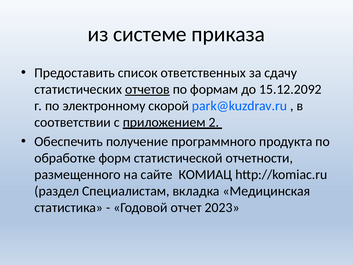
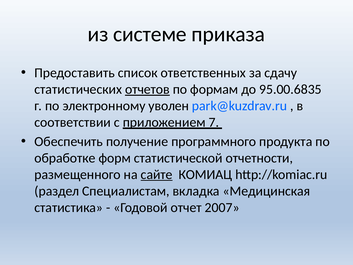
15.12.2092: 15.12.2092 -> 95.00.6835 (290, 89)
скорой: скорой -> уволен (169, 106)
2: 2 -> 7 (214, 122)
сайте underline: none -> present (157, 174)
2023: 2023 -> 2007 (222, 207)
